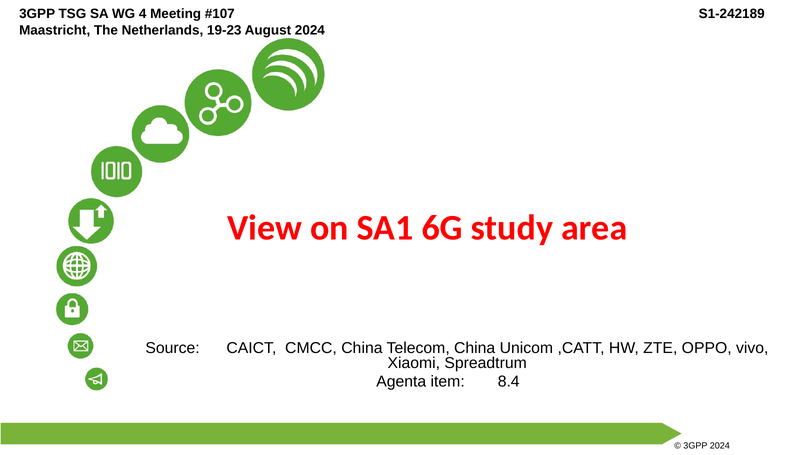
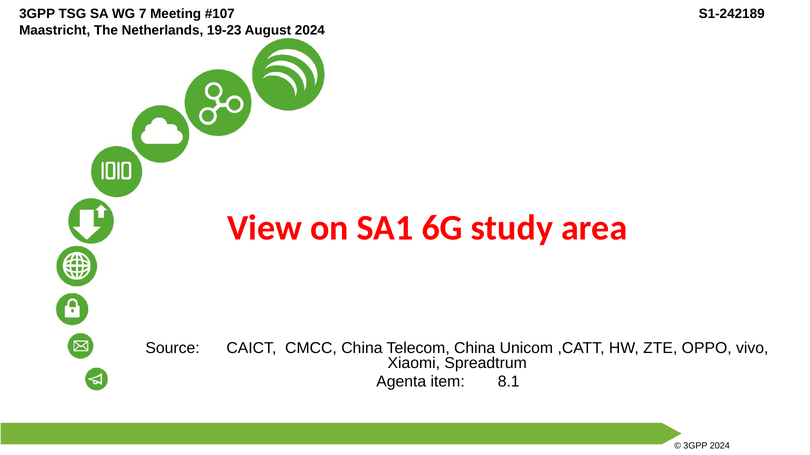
4: 4 -> 7 (143, 14)
8.4: 8.4 -> 8.1 (509, 382)
